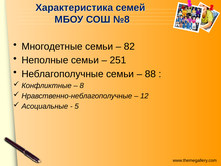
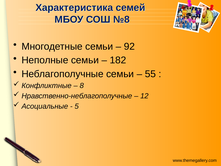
82: 82 -> 92 (129, 46)
251: 251 -> 182 (118, 60)
88: 88 -> 55 (150, 74)
